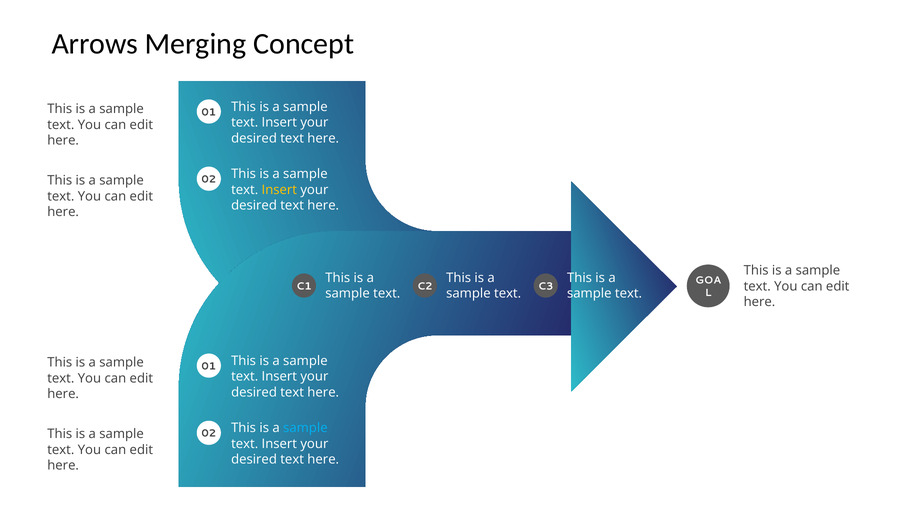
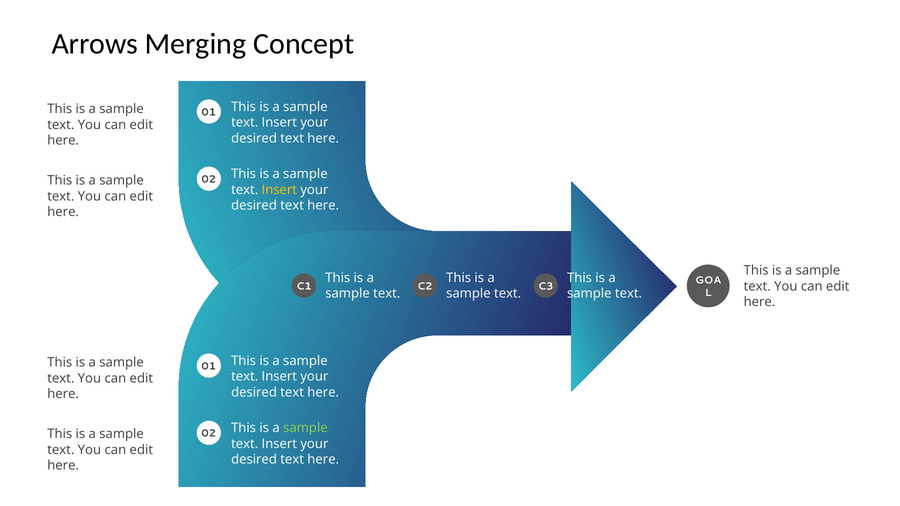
sample colour: light blue -> light green (305, 428)
